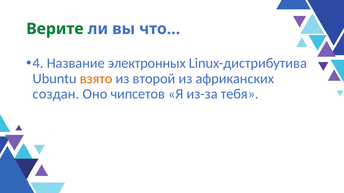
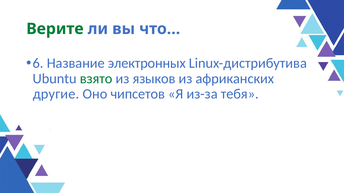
4: 4 -> 6 (38, 63)
взято colour: orange -> green (96, 79)
второй: второй -> языков (154, 79)
создан: создан -> другие (56, 94)
